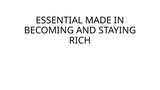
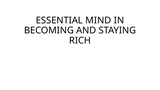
MADE: MADE -> MIND (98, 20)
